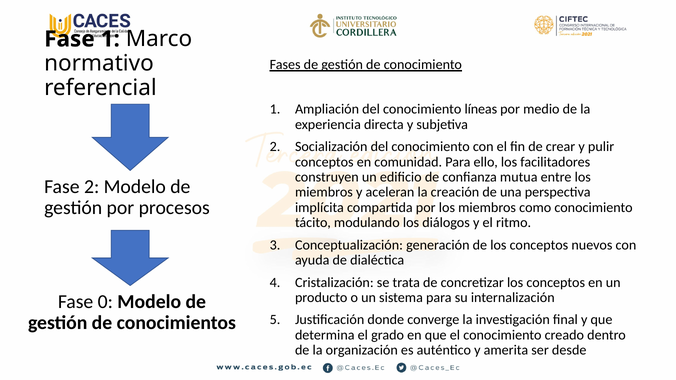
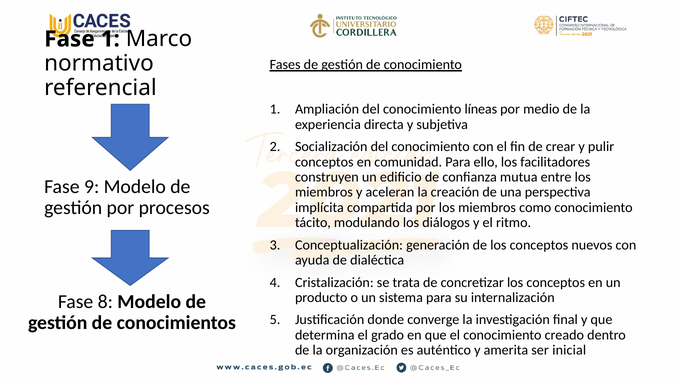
Fase 2: 2 -> 9 (92, 187)
0: 0 -> 8 (105, 302)
desde: desde -> inicial (569, 350)
